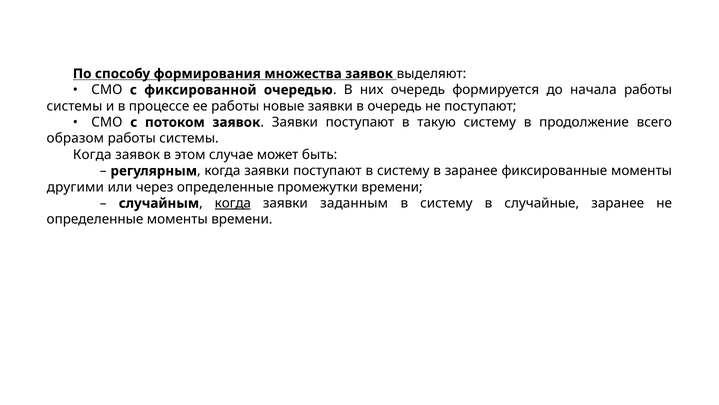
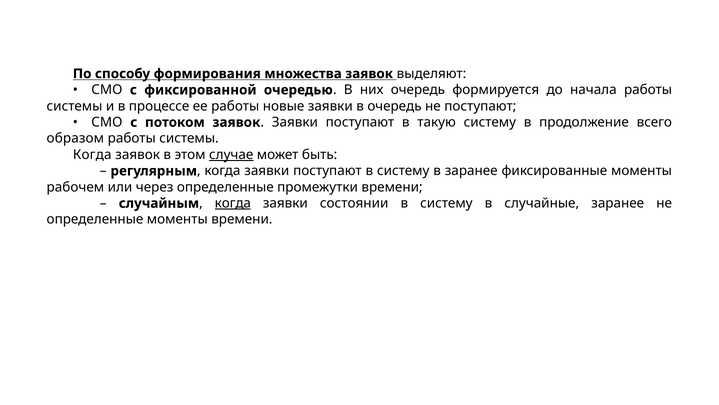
случае underline: none -> present (231, 155)
другими: другими -> рабочем (75, 187)
заданным: заданным -> состоянии (354, 203)
